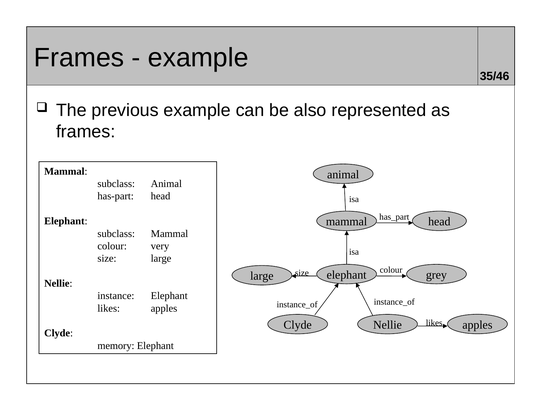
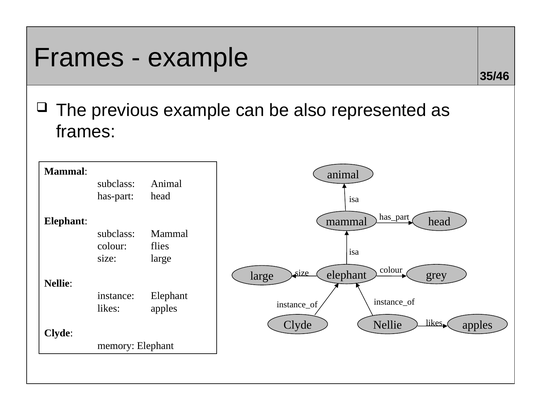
very: very -> flies (160, 246)
